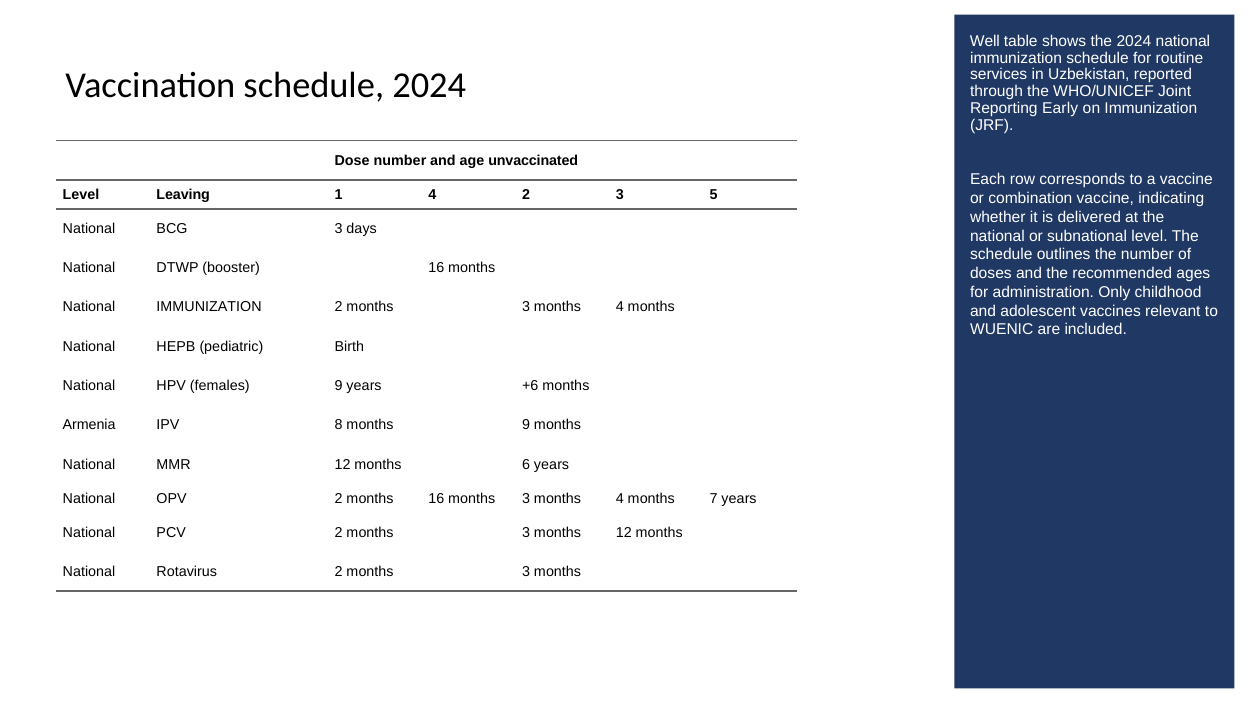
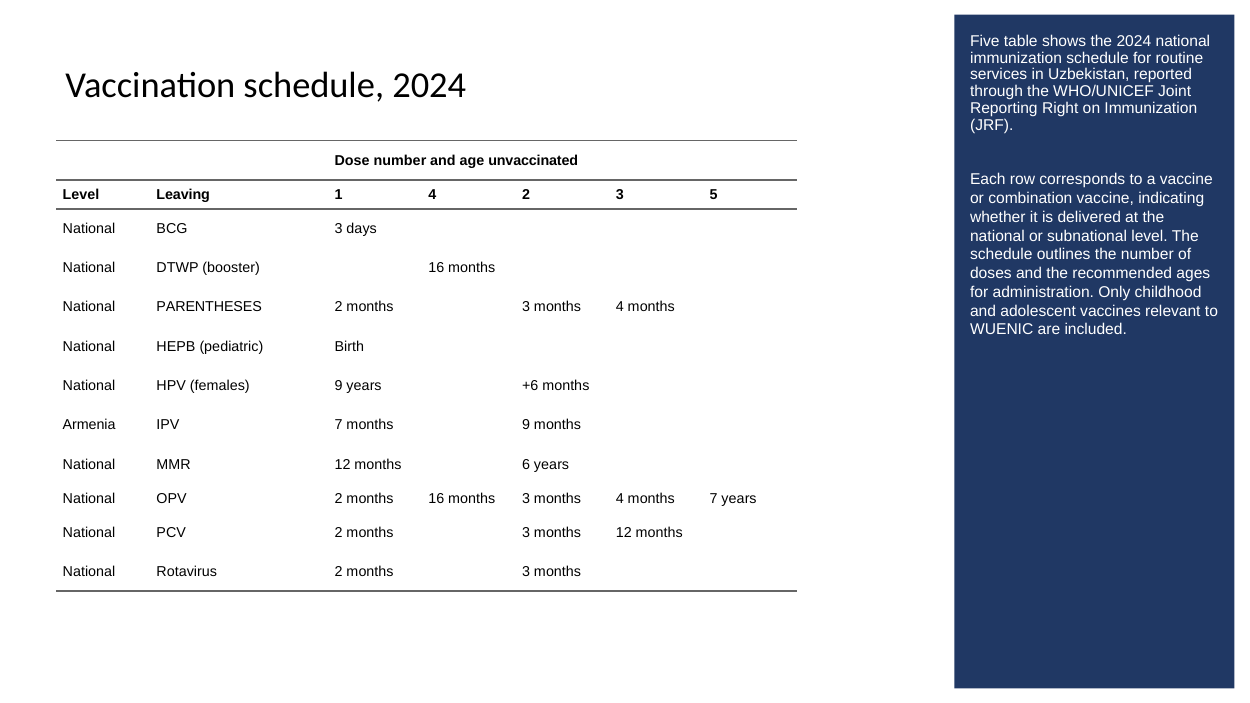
Well: Well -> Five (985, 41)
Early: Early -> Right (1060, 109)
IMMUNIZATION: IMMUNIZATION -> PARENTHESES (209, 307)
IPV 8: 8 -> 7 (339, 425)
